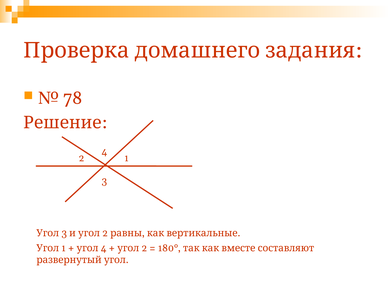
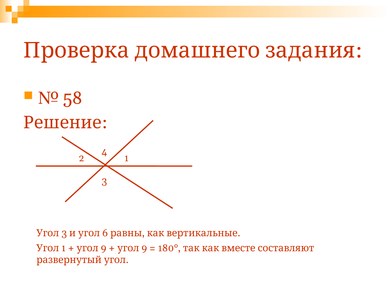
78: 78 -> 58 (73, 98)
2: 2 -> 6 (105, 233)
4: 4 -> 9 (104, 248)
2: 2 -> 9 (144, 248)
